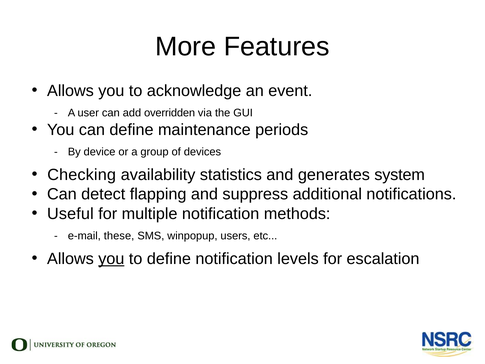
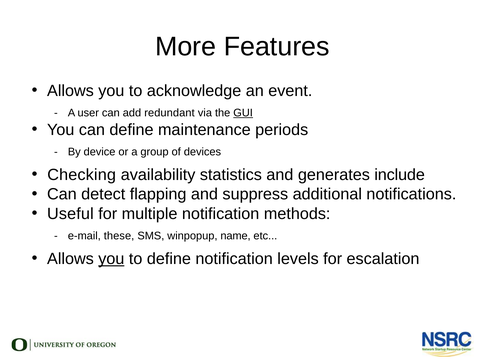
overridden: overridden -> redundant (169, 113)
GUI underline: none -> present (243, 113)
system: system -> include (400, 175)
users: users -> name (236, 236)
